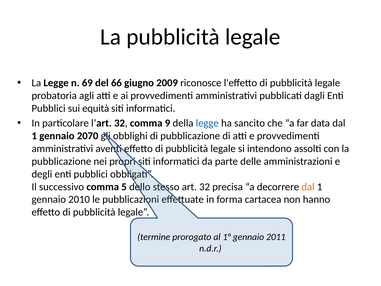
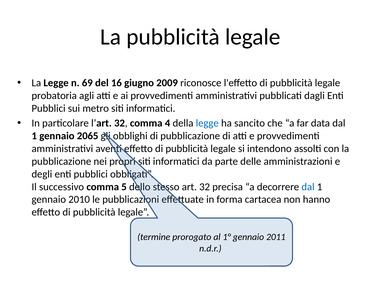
66: 66 -> 16 (116, 83)
equità: equità -> metro (96, 108)
9: 9 -> 4 (168, 123)
2070: 2070 -> 2065 (88, 136)
dal colour: orange -> blue (308, 187)
